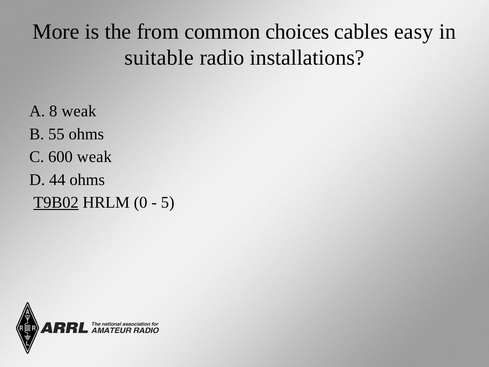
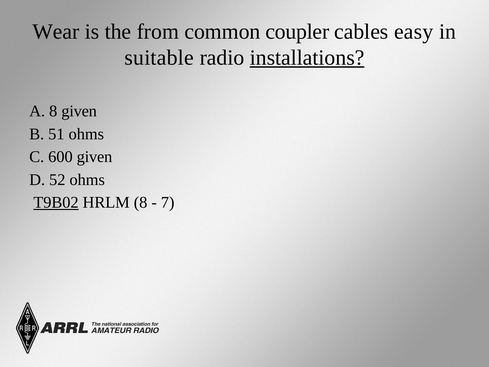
More: More -> Wear (56, 32)
choices: choices -> coupler (297, 32)
installations underline: none -> present (307, 58)
8 weak: weak -> given (79, 111)
55: 55 -> 51 (56, 134)
600 weak: weak -> given (95, 157)
44: 44 -> 52 (57, 180)
HRLM 0: 0 -> 8 (141, 202)
5: 5 -> 7 (168, 202)
